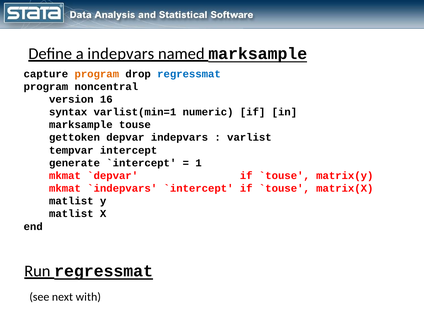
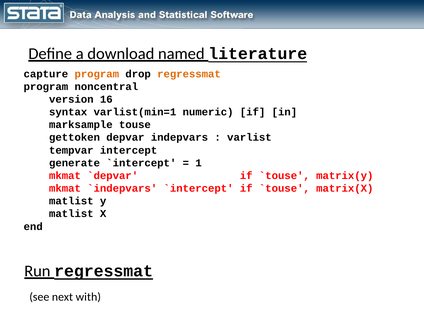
a indepvars: indepvars -> download (121, 54)
named marksample: marksample -> literature (258, 54)
regressmat colour: blue -> orange (189, 74)
